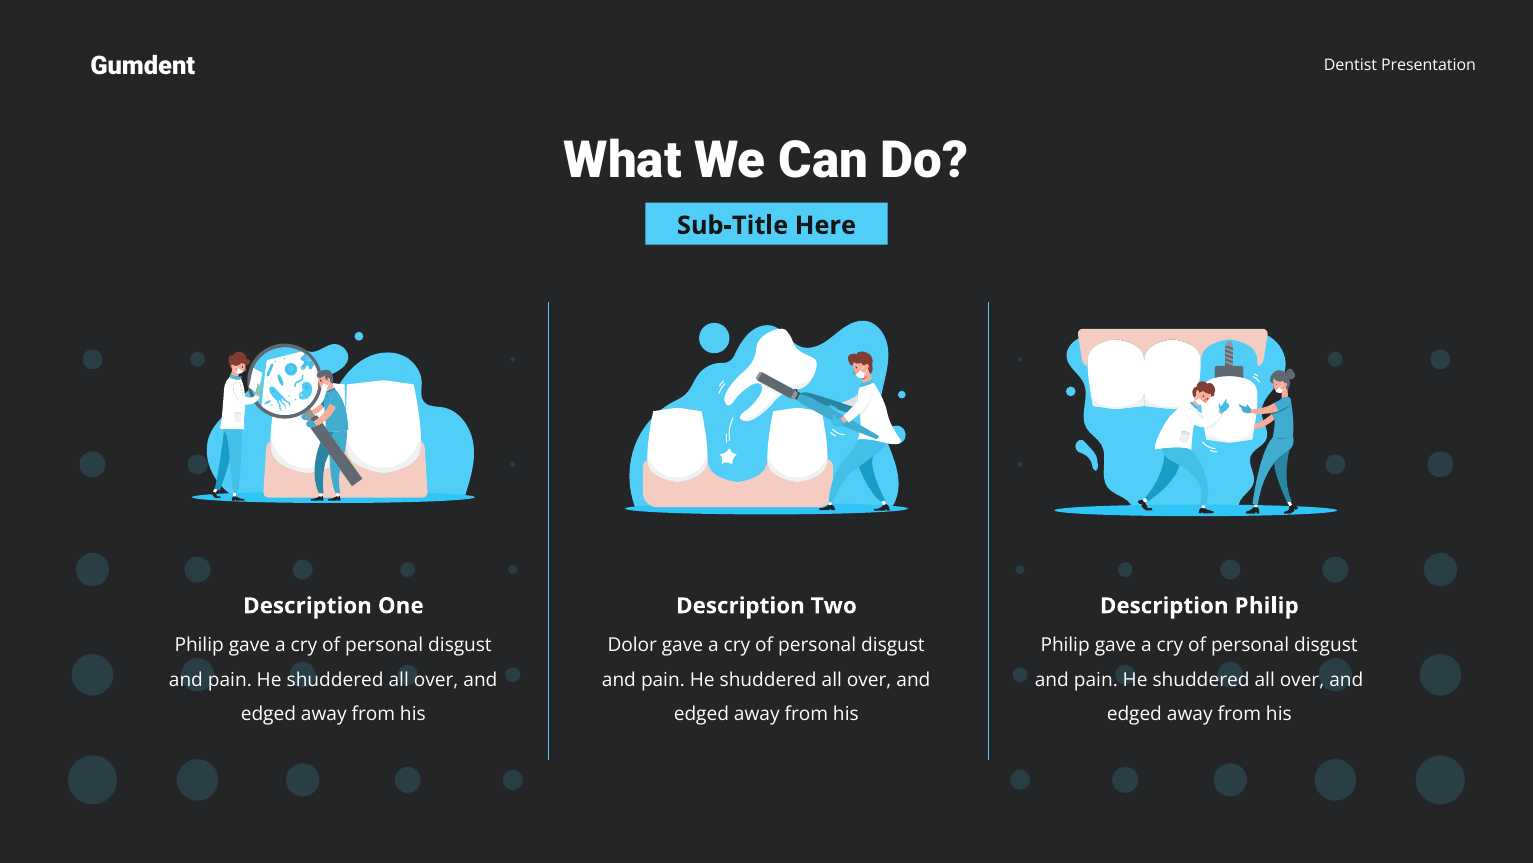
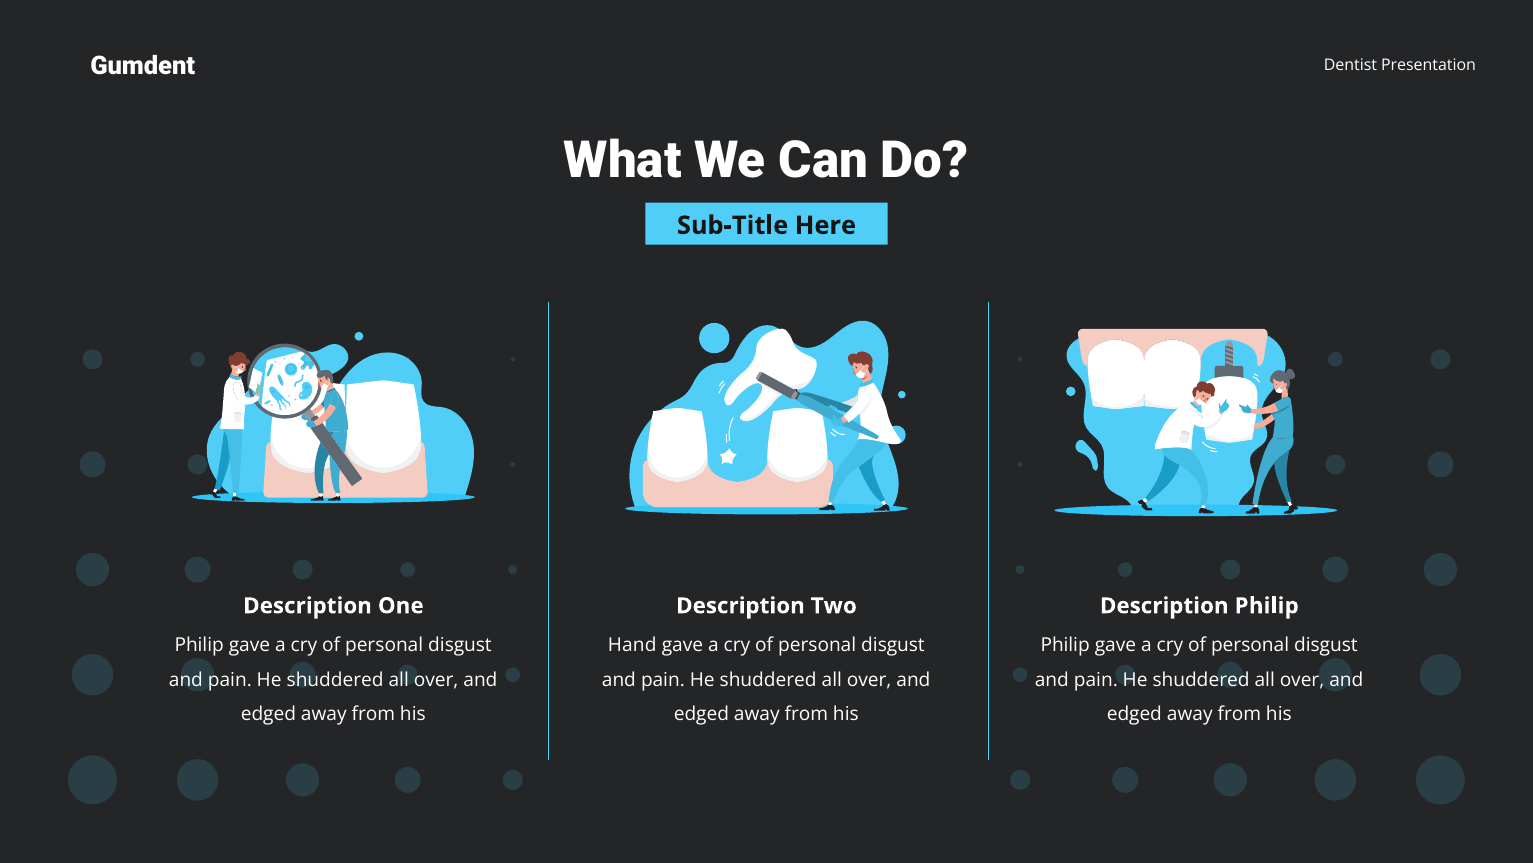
Dolor: Dolor -> Hand (632, 645)
